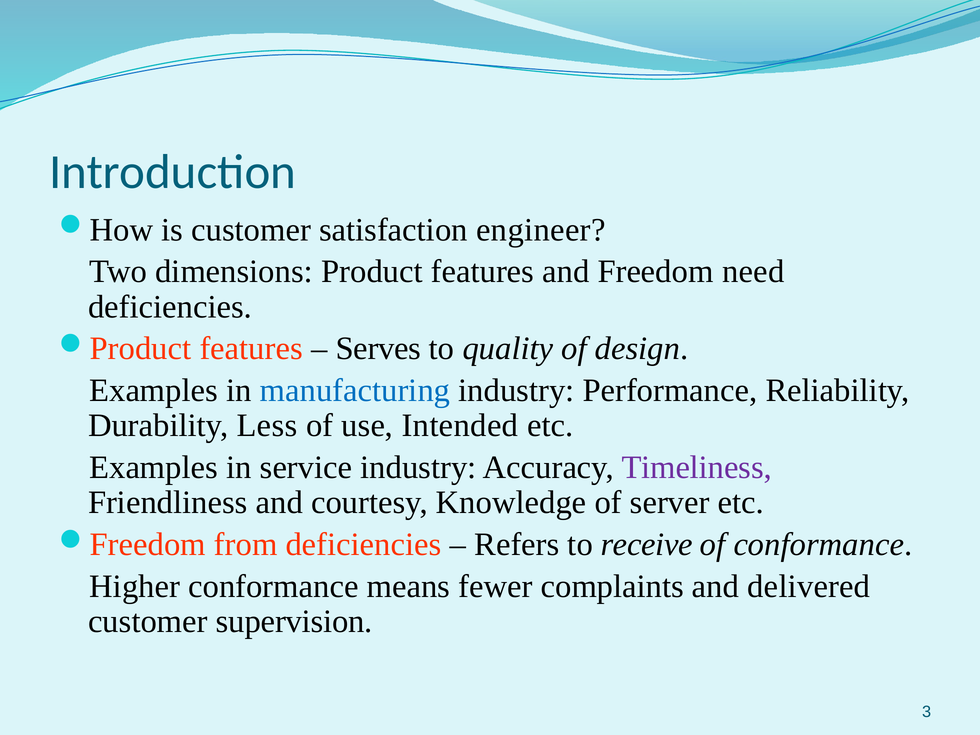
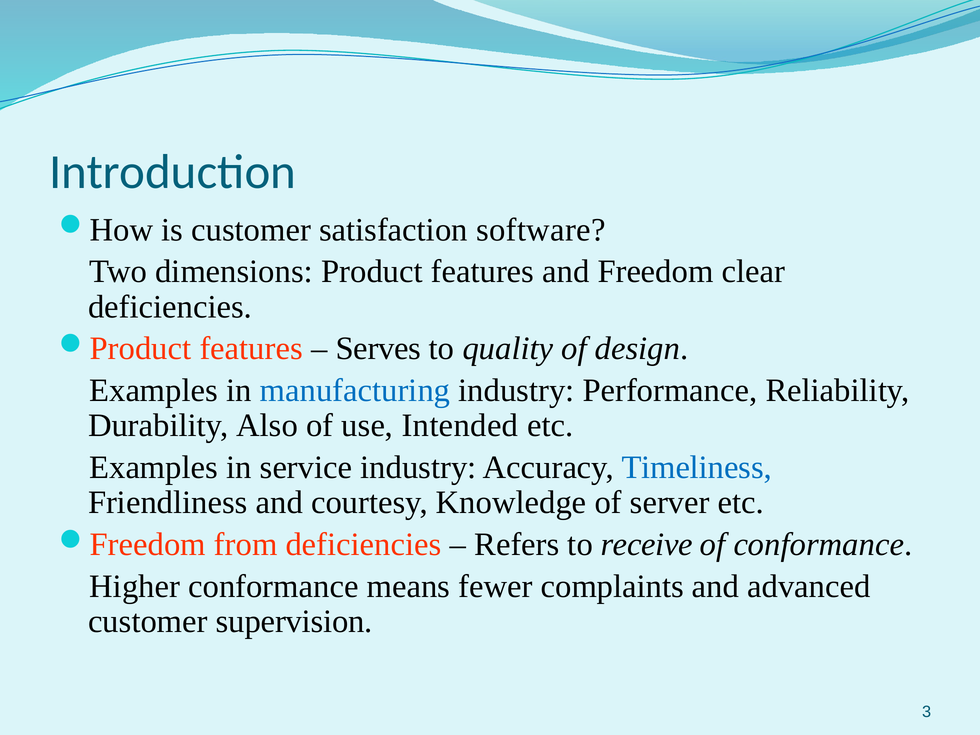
engineer: engineer -> software (541, 230)
need: need -> clear (753, 272)
Less: Less -> Also (267, 426)
Timeliness colour: purple -> blue (697, 467)
delivered: delivered -> advanced (809, 586)
